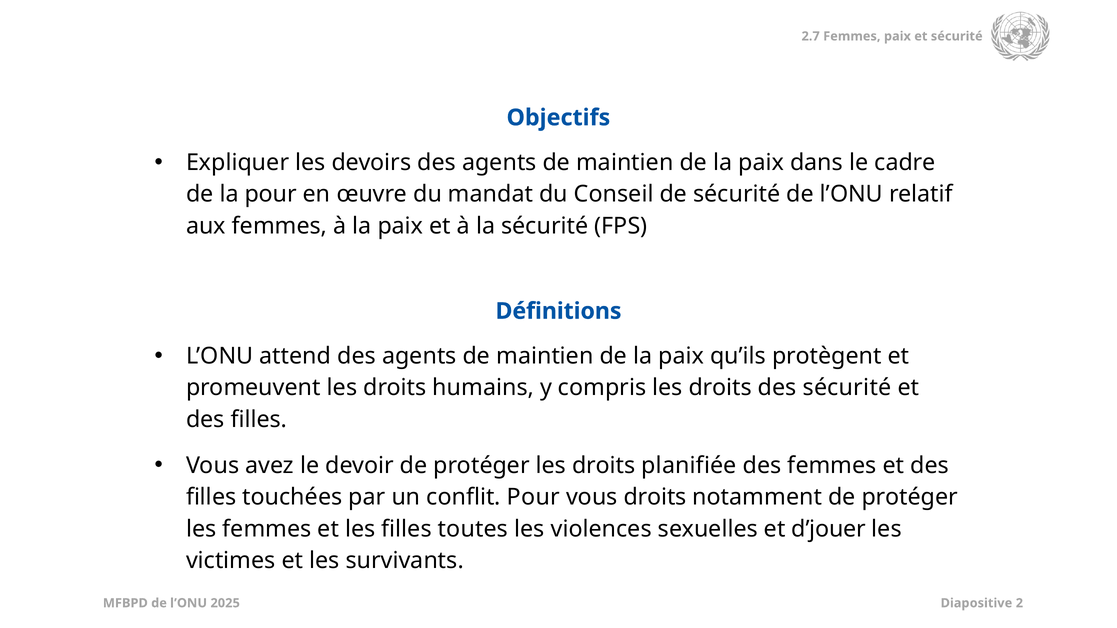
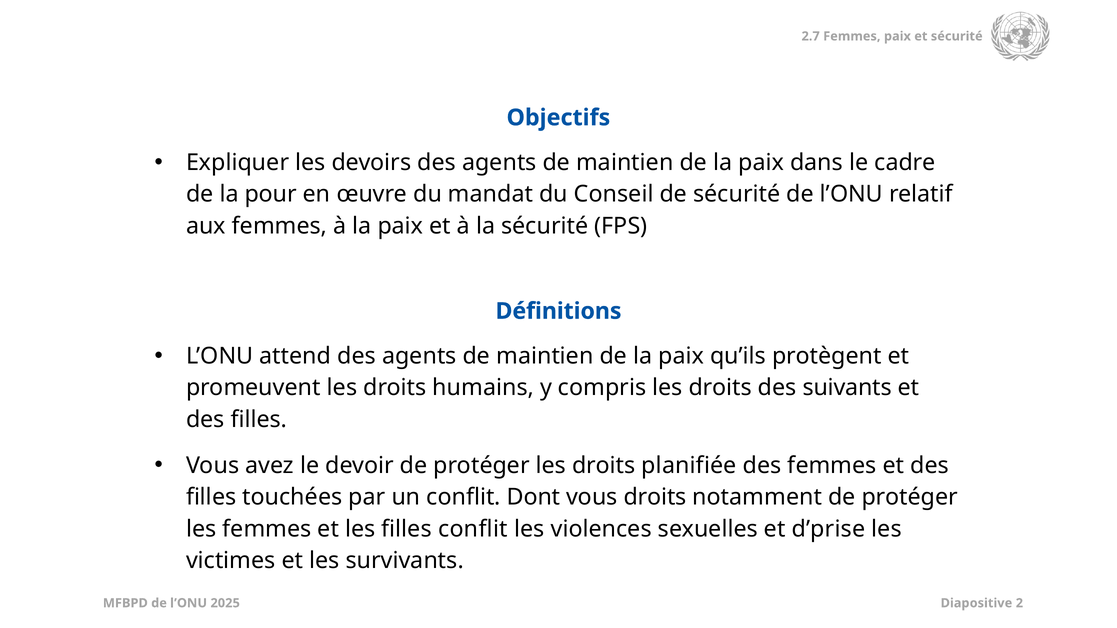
des sécurité: sécurité -> suivants (847, 388)
conflit Pour: Pour -> Dont (534, 497)
filles toutes: toutes -> conflit (473, 529)
d’jouer: d’jouer -> d’prise (828, 529)
